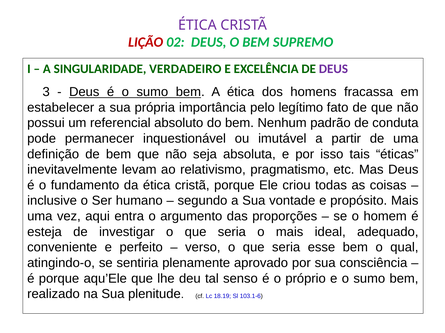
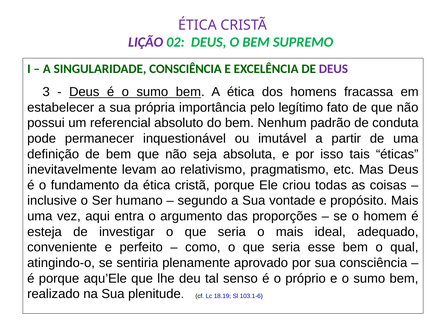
LIÇÃO colour: red -> purple (146, 42)
SINGULARIDADE VERDADEIRO: VERDADEIRO -> CONSCIÊNCIA (185, 69)
verso: verso -> como (203, 248)
